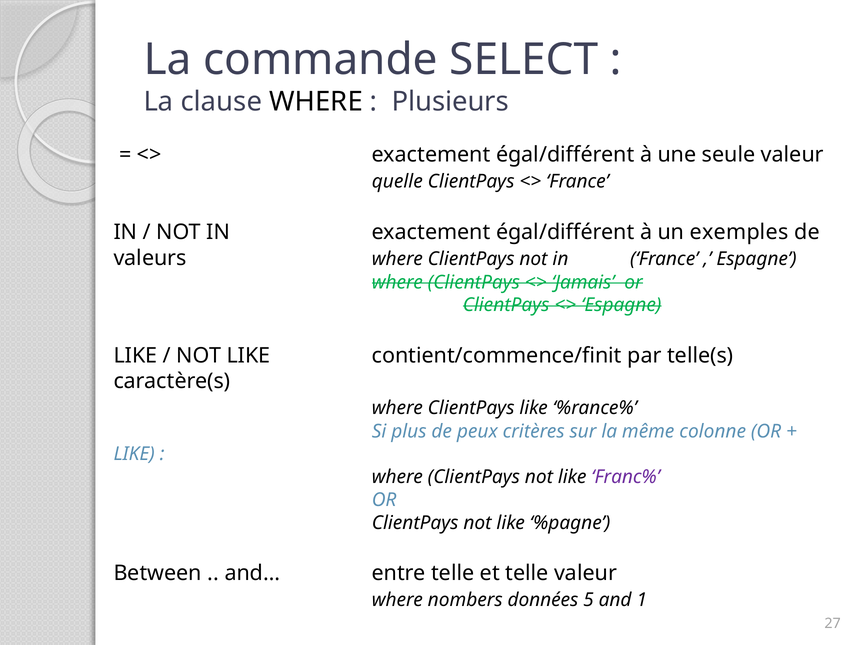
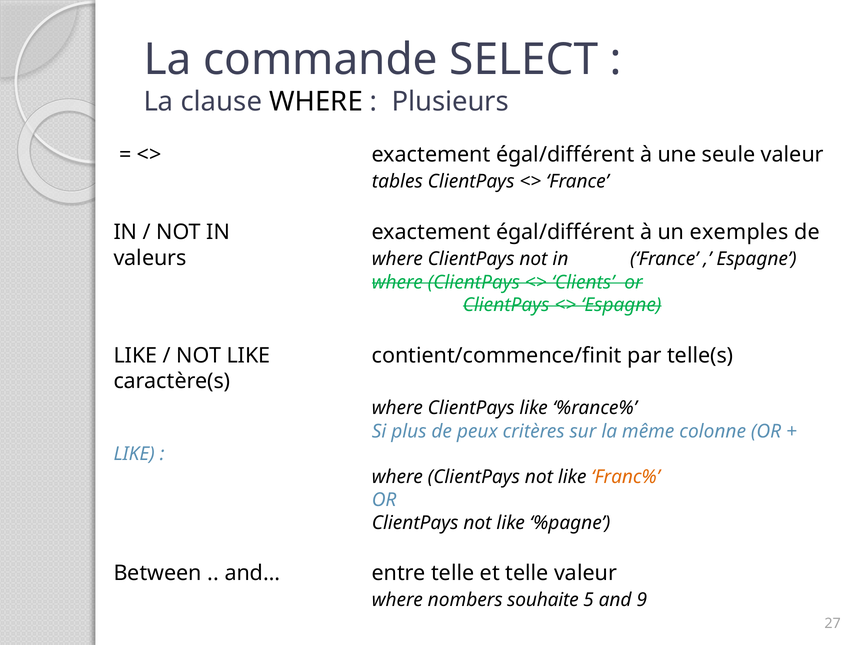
quelle: quelle -> tables (397, 182)
Jamais: Jamais -> Clients (583, 283)
Franc% colour: purple -> orange (626, 478)
données: données -> souhaite (543, 601)
1: 1 -> 9 (642, 601)
